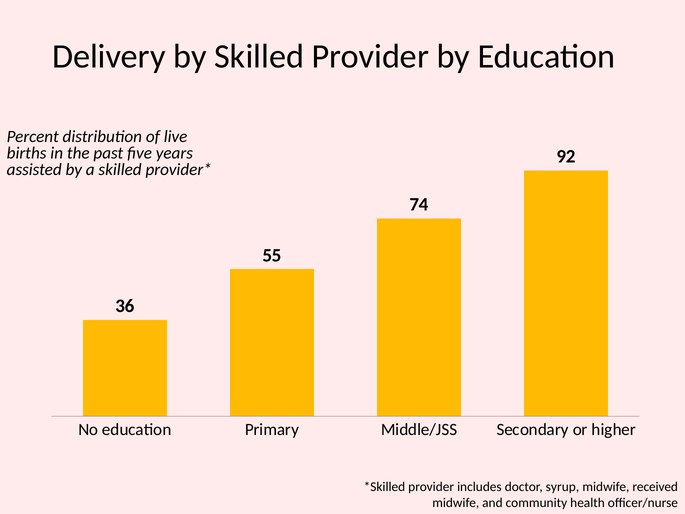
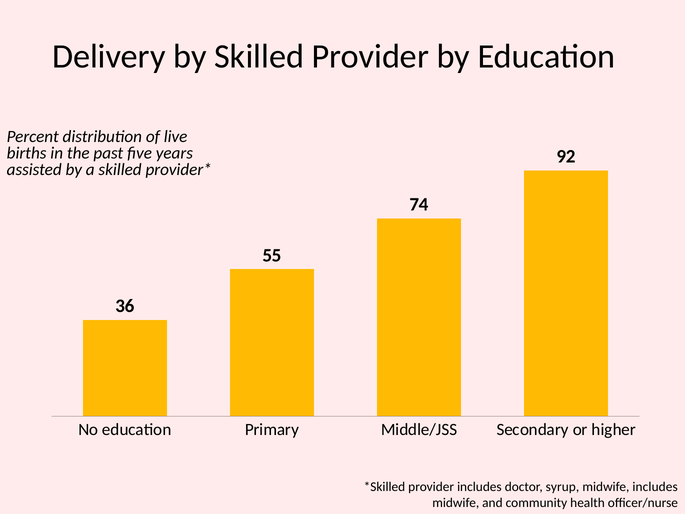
midwife received: received -> includes (655, 487)
